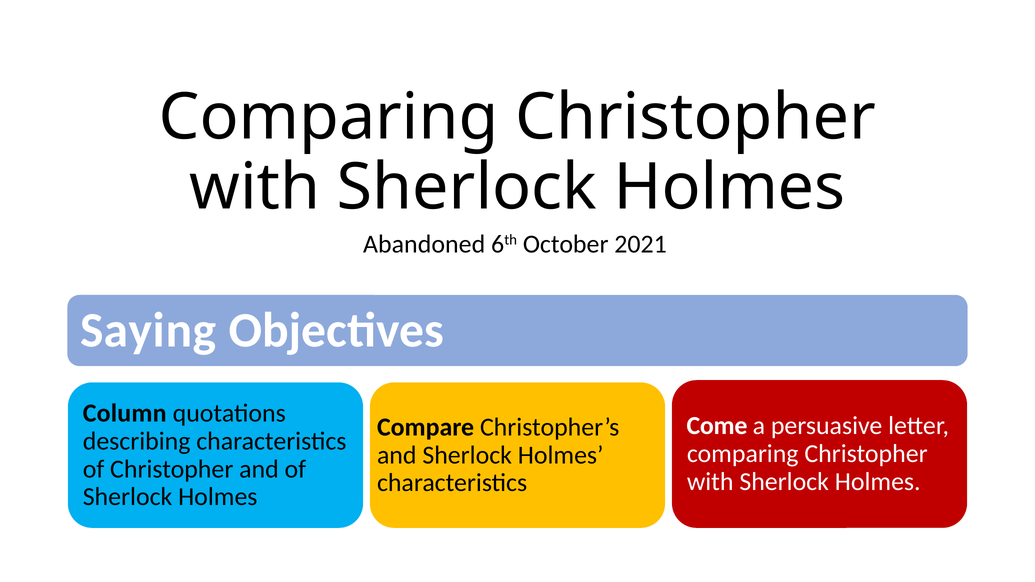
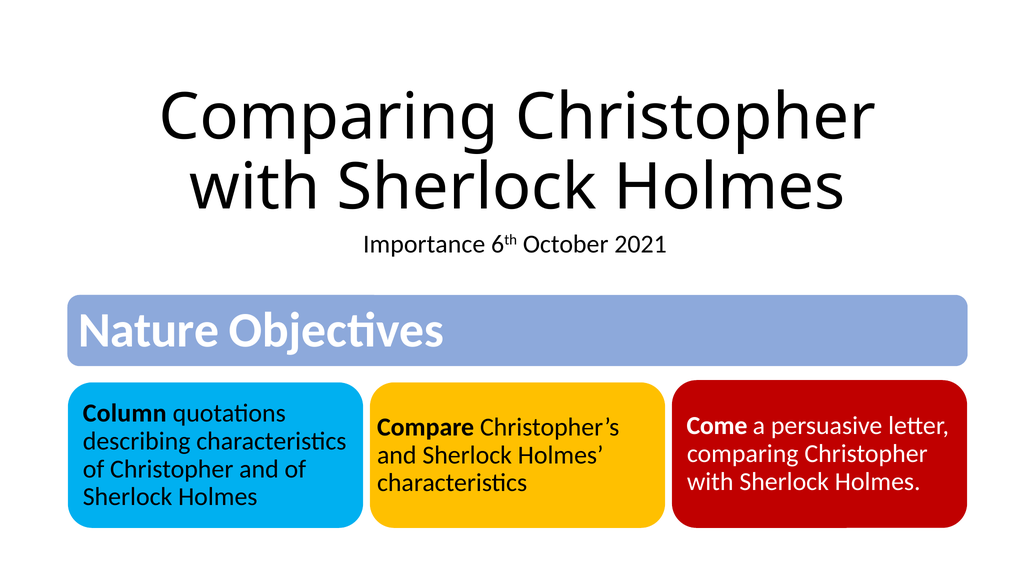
Abandoned: Abandoned -> Importance (424, 244)
Saying: Saying -> Nature (149, 330)
